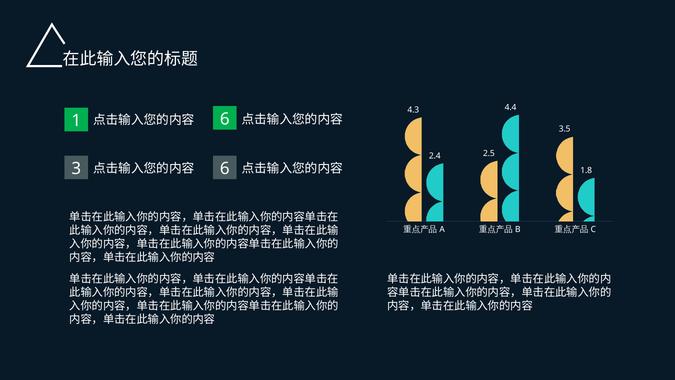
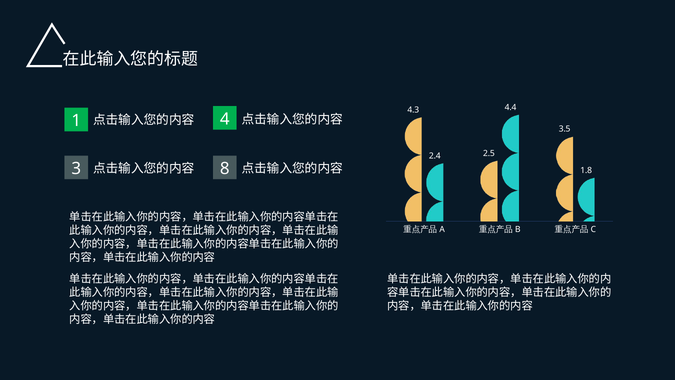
1 6: 6 -> 4 (225, 119)
3 6: 6 -> 8 (225, 168)
